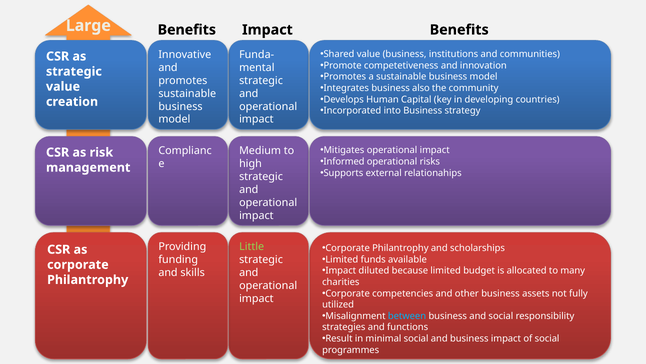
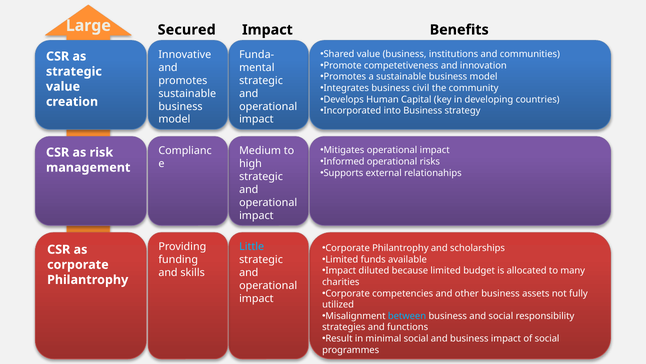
Benefits: Benefits -> Secured (187, 30)
also: also -> civil (421, 88)
Little colour: light green -> light blue (252, 246)
